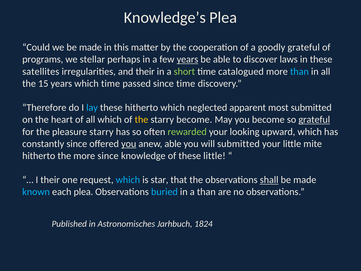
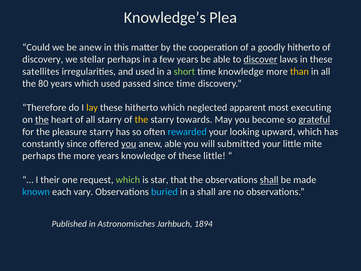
we be made: made -> anew (90, 47)
goodly grateful: grateful -> hitherto (304, 47)
programs: programs -> discovery (43, 59)
years underline: present -> none (187, 59)
discover underline: none -> present (260, 59)
and their: their -> used (145, 71)
time catalogued: catalogued -> knowledge (241, 71)
than colour: light blue -> yellow (299, 71)
15: 15 -> 80 (43, 83)
which time: time -> used (111, 83)
lay colour: light blue -> yellow (92, 107)
most submitted: submitted -> executing (311, 107)
the underline: none -> present (42, 120)
all which: which -> starry (110, 120)
starry become: become -> towards (194, 120)
rewarded colour: light green -> light blue (187, 132)
hitherto: hitherto -> perhaps (39, 156)
more since: since -> years (108, 156)
which colour: light blue -> light green (128, 180)
each plea: plea -> vary (83, 192)
a than: than -> shall (206, 192)
1824: 1824 -> 1894 (203, 224)
